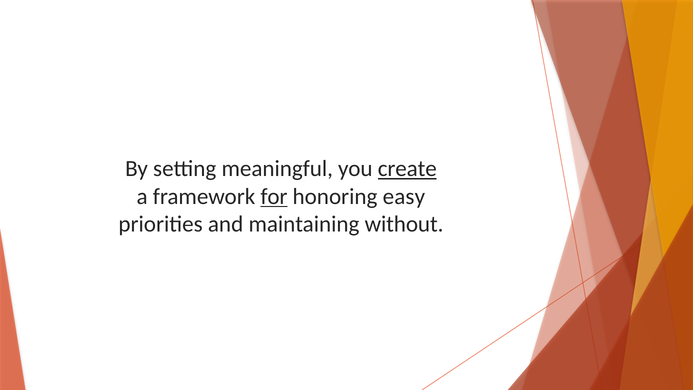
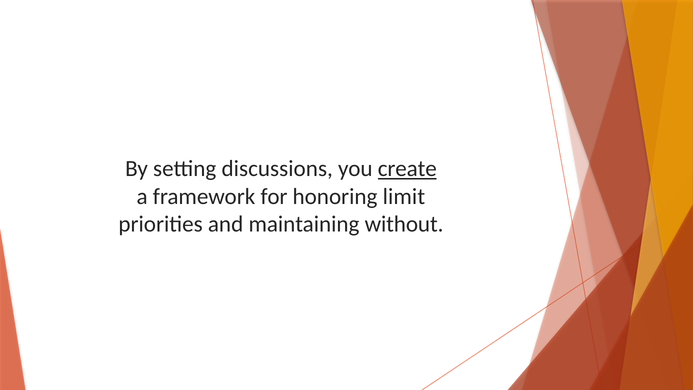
meaningful: meaningful -> discussions (277, 169)
for underline: present -> none (274, 197)
easy: easy -> limit (404, 197)
